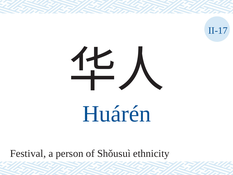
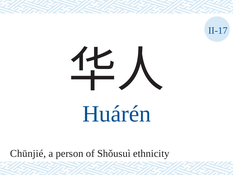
Festival: Festival -> Chūnjié (28, 153)
